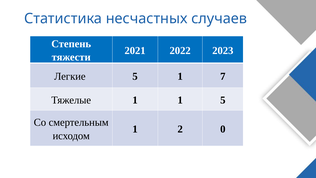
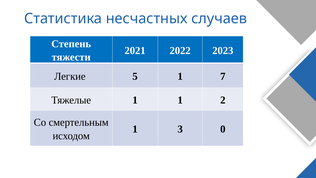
1 5: 5 -> 2 (223, 100)
2: 2 -> 3 (180, 129)
